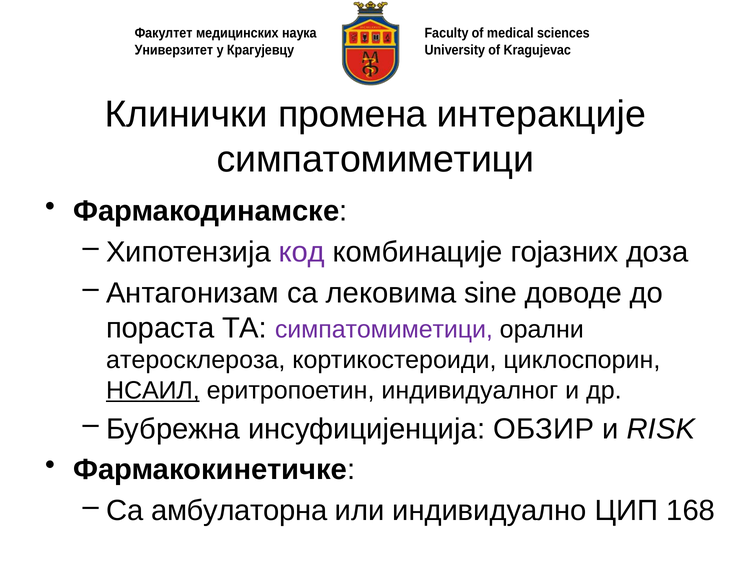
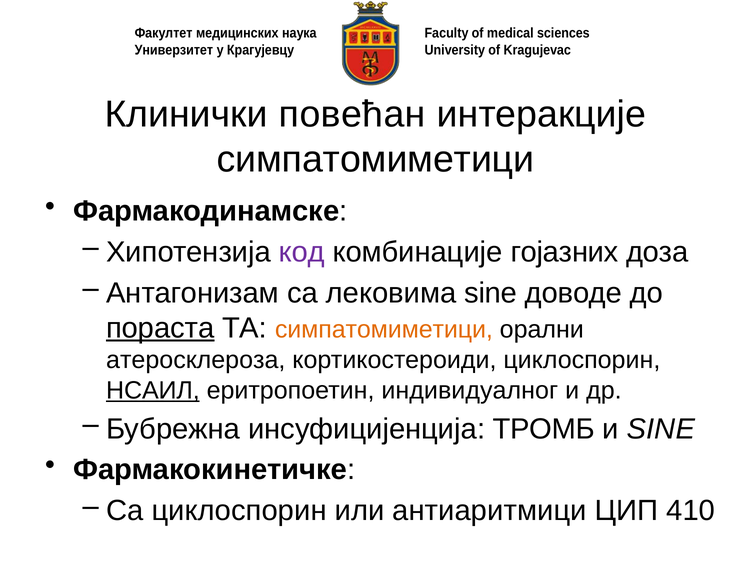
промена: промена -> повећан (352, 114)
пораста underline: none -> present (160, 328)
симпатомиметици colour: purple -> orange (384, 329)
ОБЗИР: ОБЗИР -> ТРОМБ (544, 429)
и RISK: RISK -> SINE (661, 429)
Са амбулаторна: амбулаторна -> циклоспорин (239, 511)
индивидуално: индивидуално -> антиаритмици (490, 511)
168: 168 -> 410 (691, 511)
